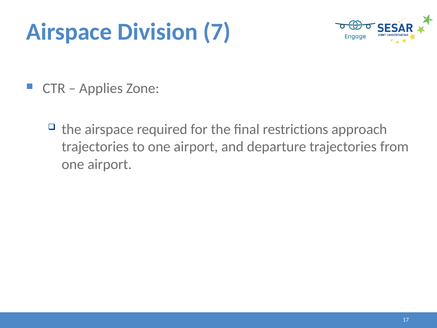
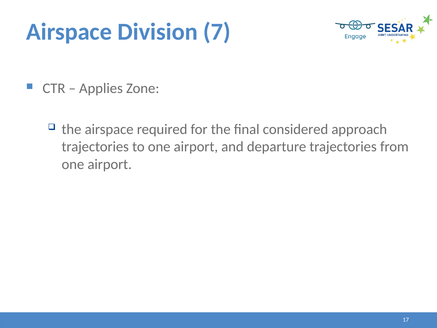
restrictions: restrictions -> considered (295, 129)
